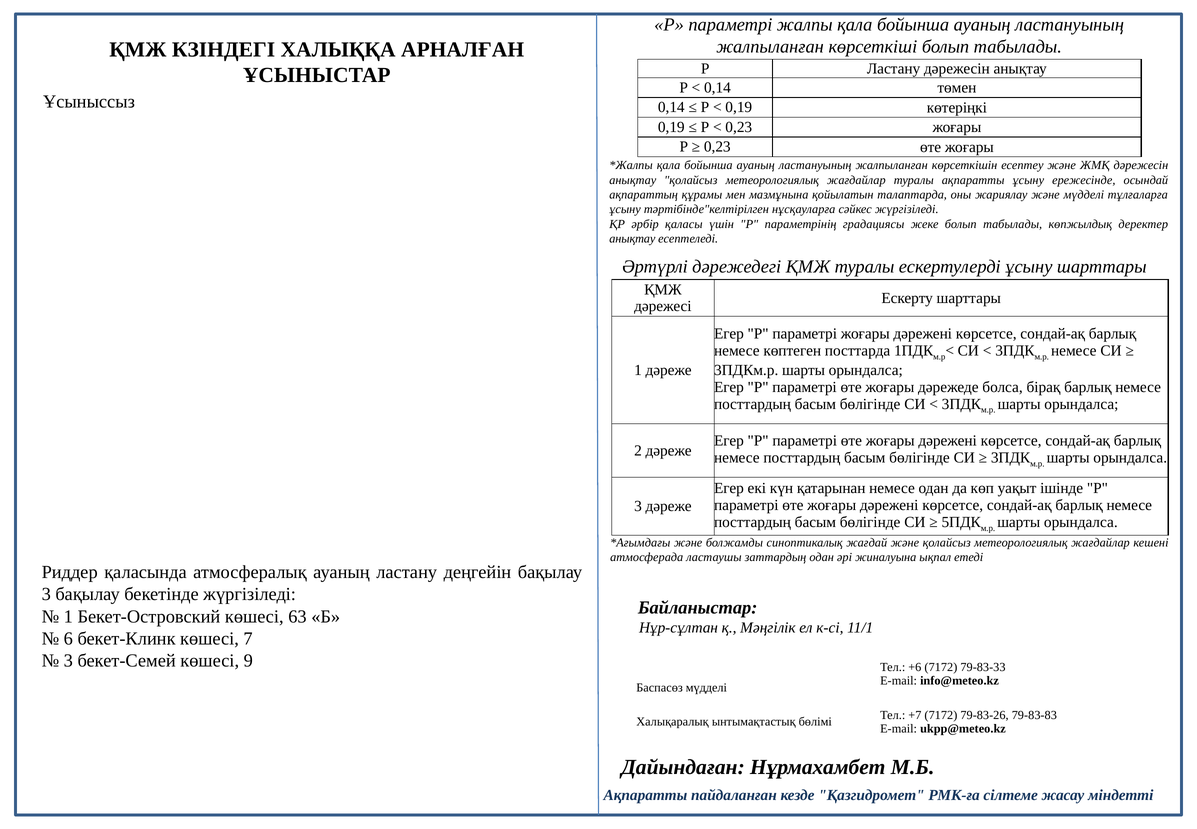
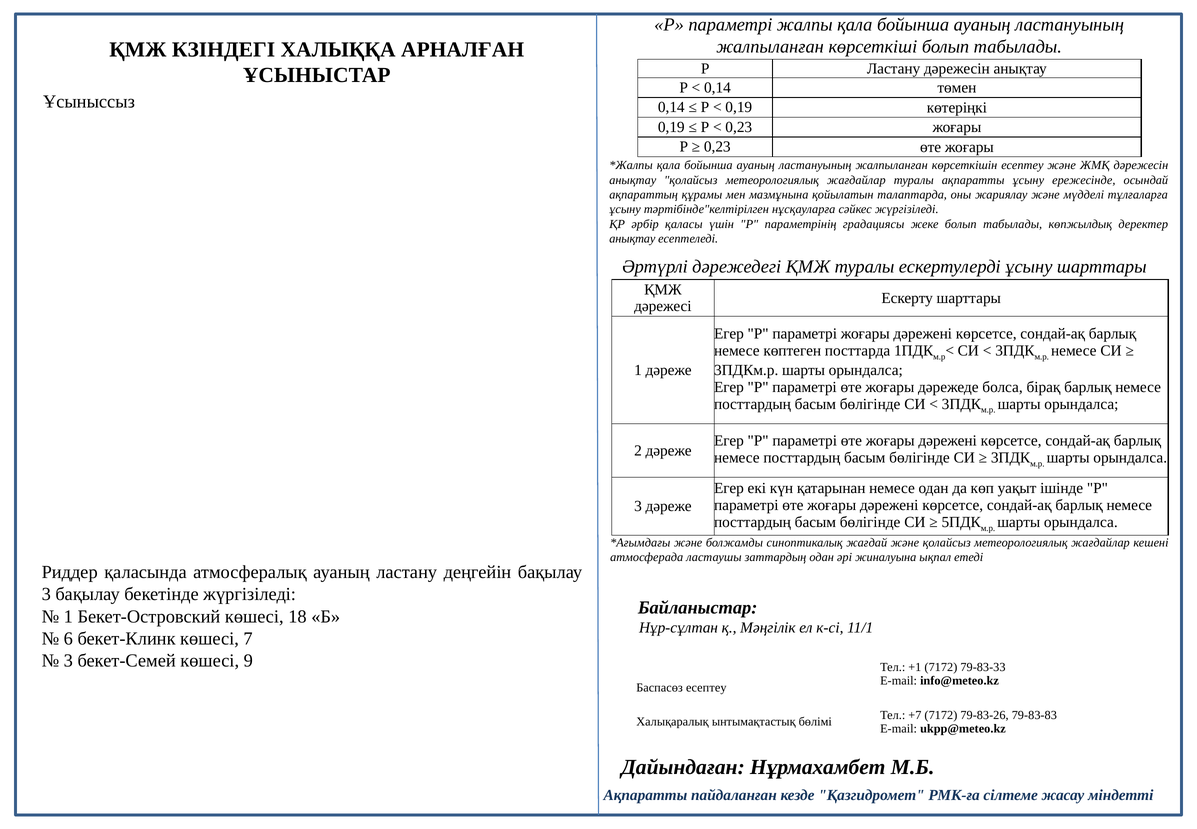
63: 63 -> 18 (297, 616)
+6: +6 -> +1 (915, 667)
Баспасөз мүдделі: мүдделі -> есептеу (706, 687)
